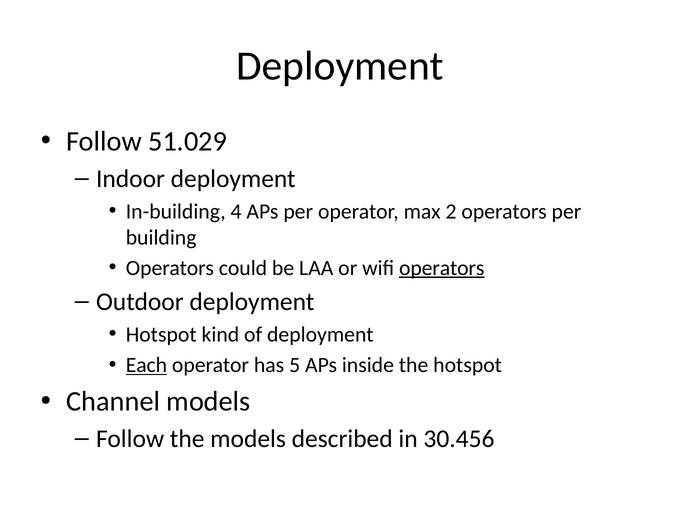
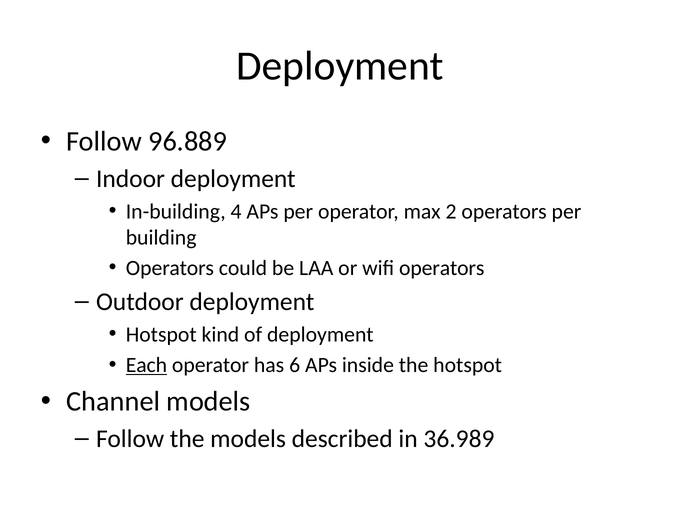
51.029: 51.029 -> 96.889 (188, 141)
operators underline: present -> none (442, 268)
5: 5 -> 6 (295, 365)
30.456: 30.456 -> 36.989 (459, 439)
